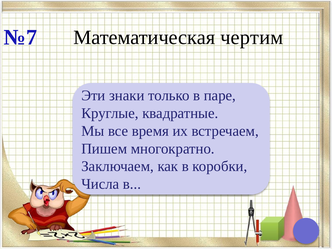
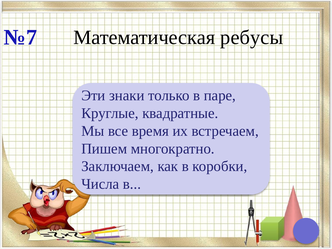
чертим: чертим -> ребусы (252, 38)
